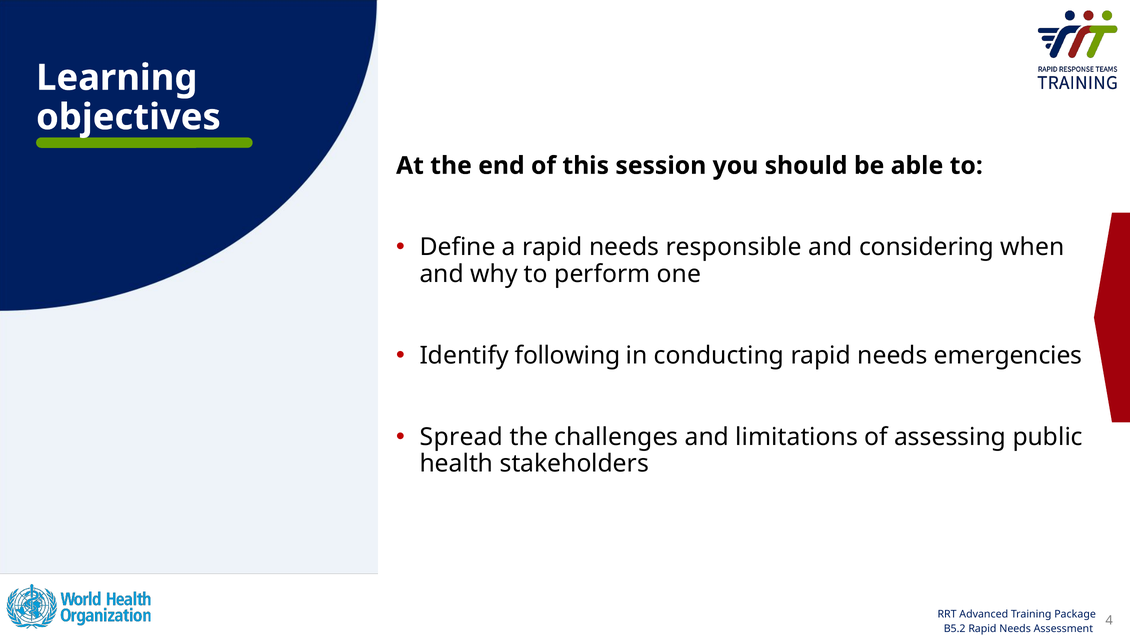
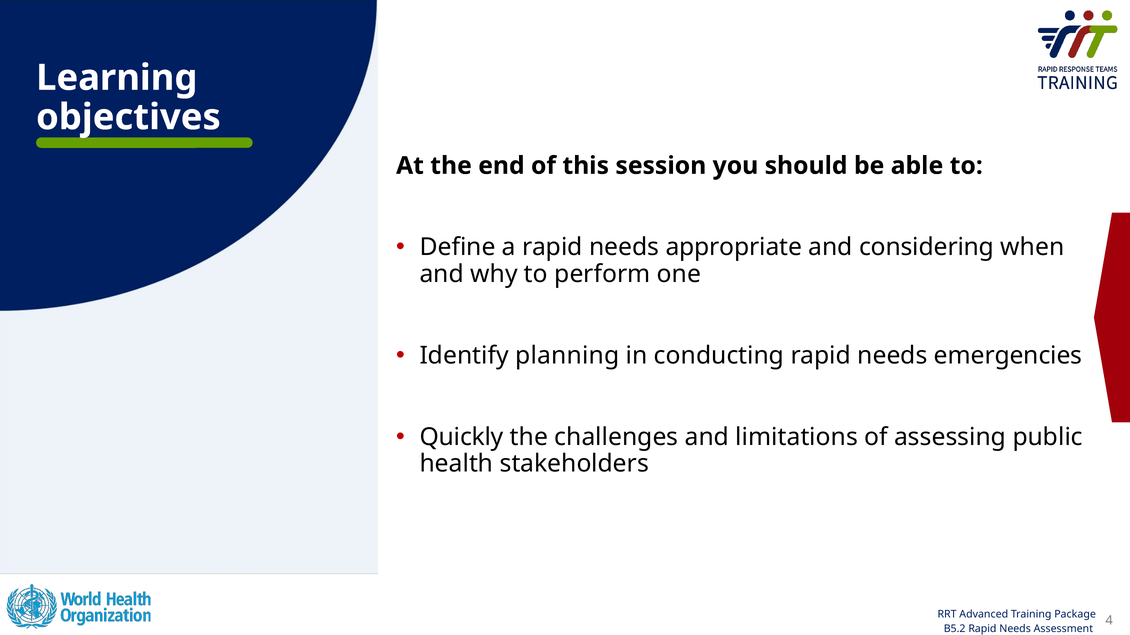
responsible: responsible -> appropriate (734, 247)
following: following -> planning (567, 356)
Spread: Spread -> Quickly (462, 437)
